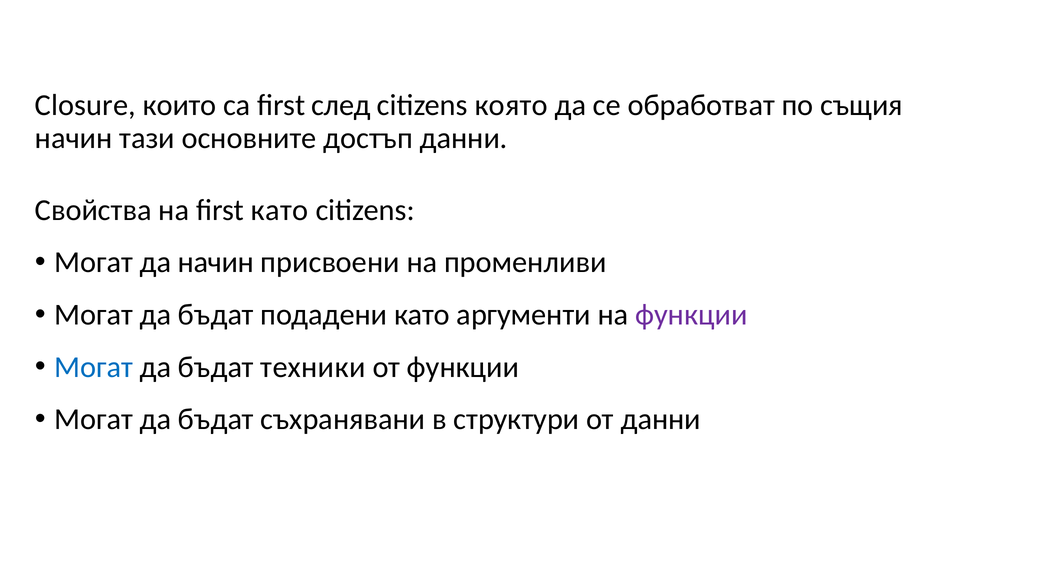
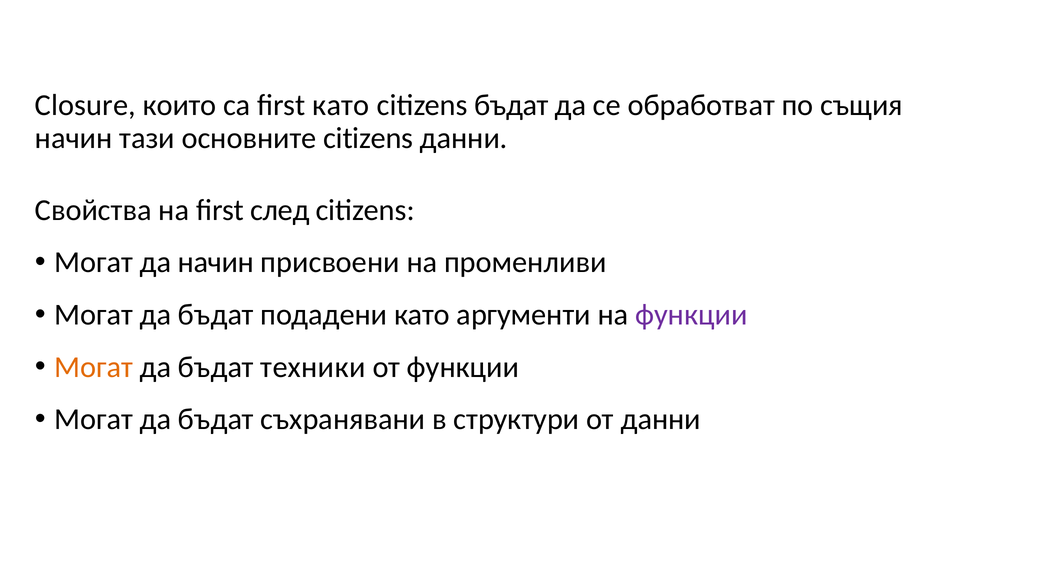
first след: след -> като (341, 105)
citizens която: която -> бъдат (511, 105)
основните достъп: достъп -> citizens (368, 138)
first като: като -> след (280, 210)
Могат colour: blue -> orange (94, 367)
